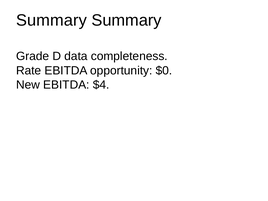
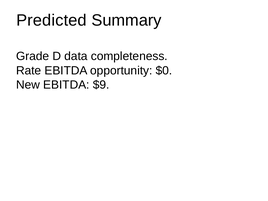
Summary: Summary -> Predicted (51, 20)
$4: $4 -> $9 (101, 85)
